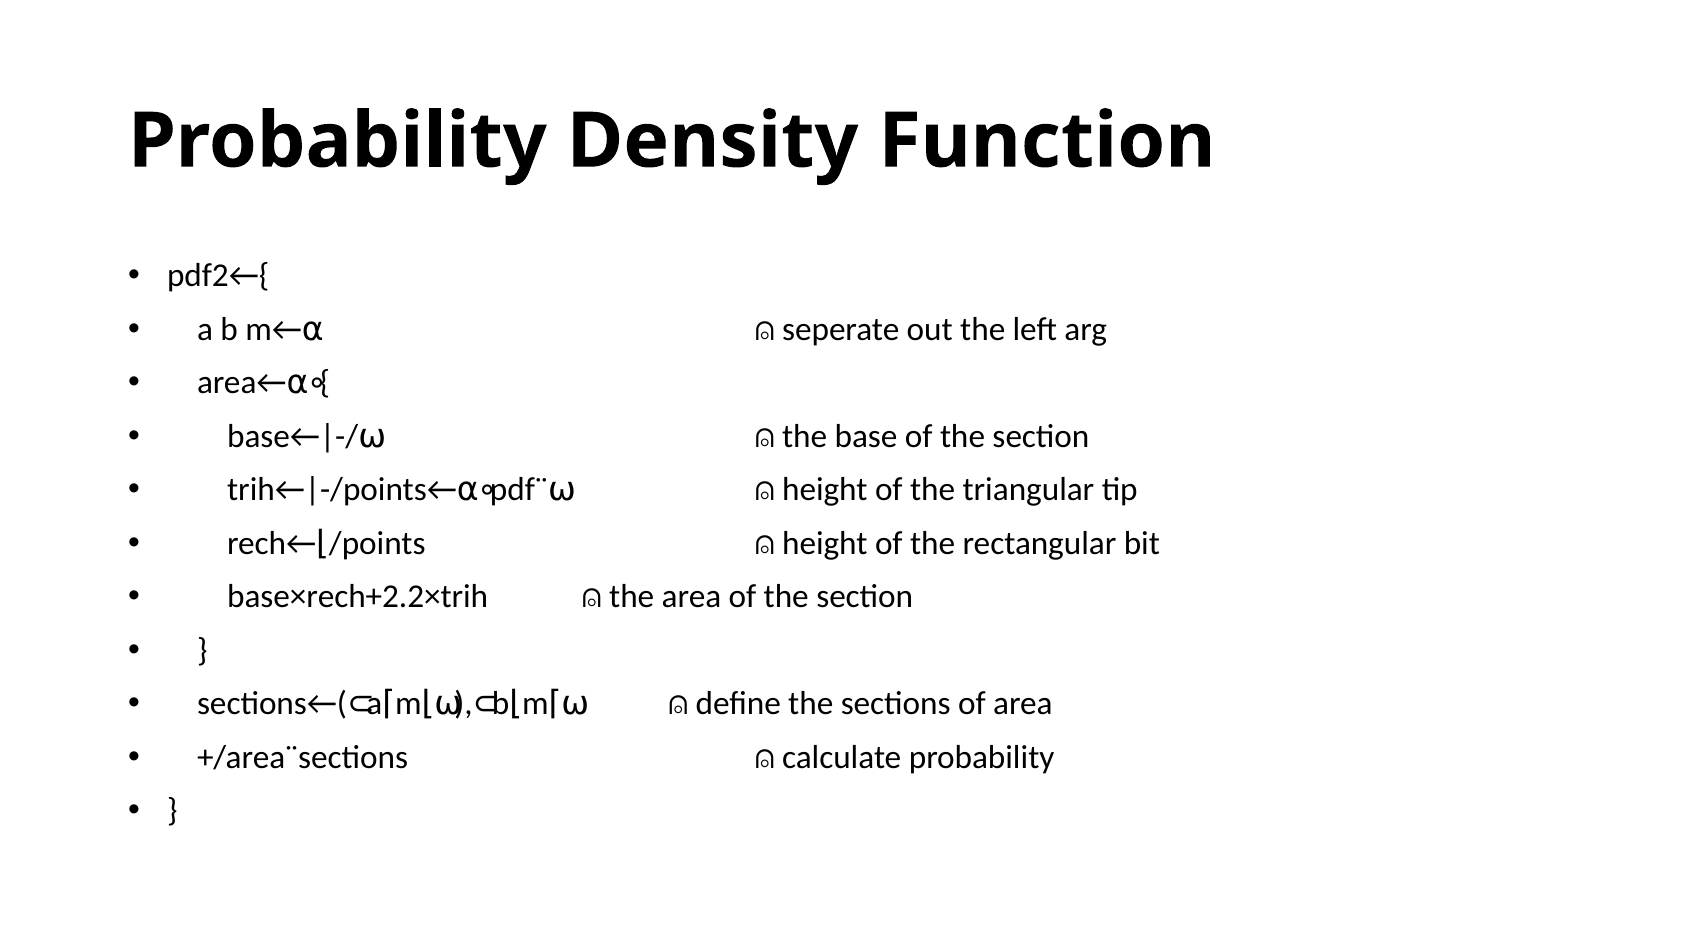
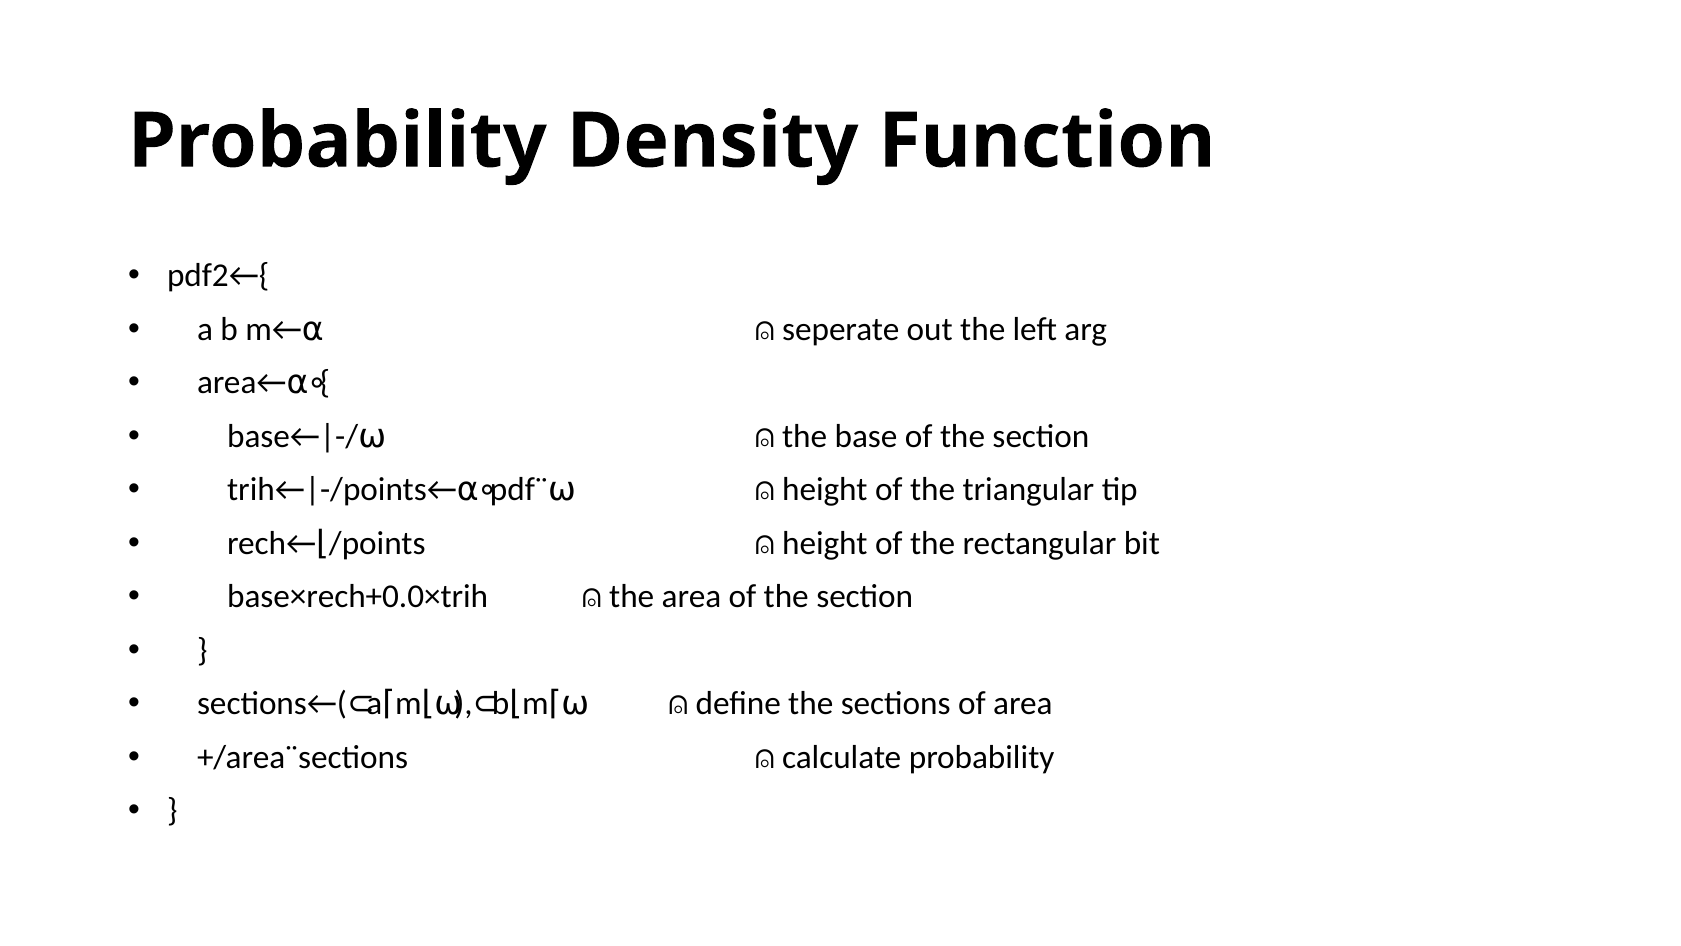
base×rech+2.2×trih: base×rech+2.2×trih -> base×rech+0.0×trih (358, 597)
